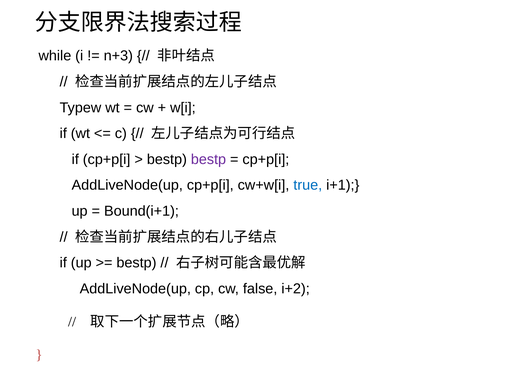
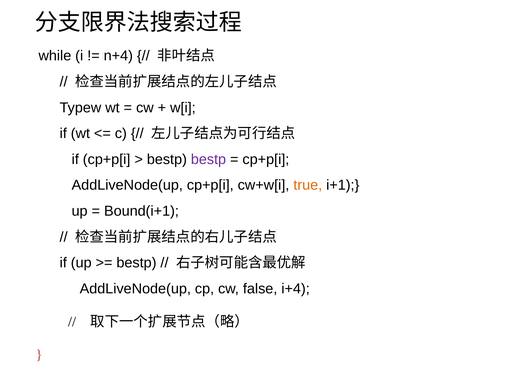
n+3: n+3 -> n+4 (118, 56)
true colour: blue -> orange (308, 185)
i+2: i+2 -> i+4 (296, 289)
